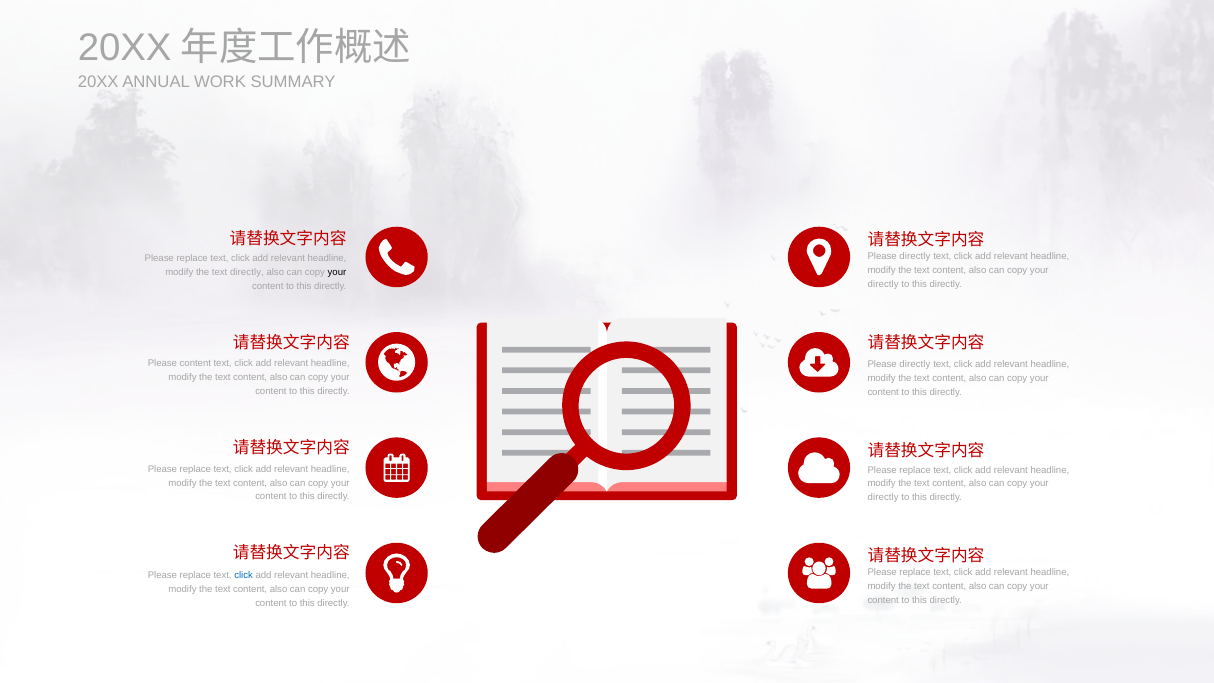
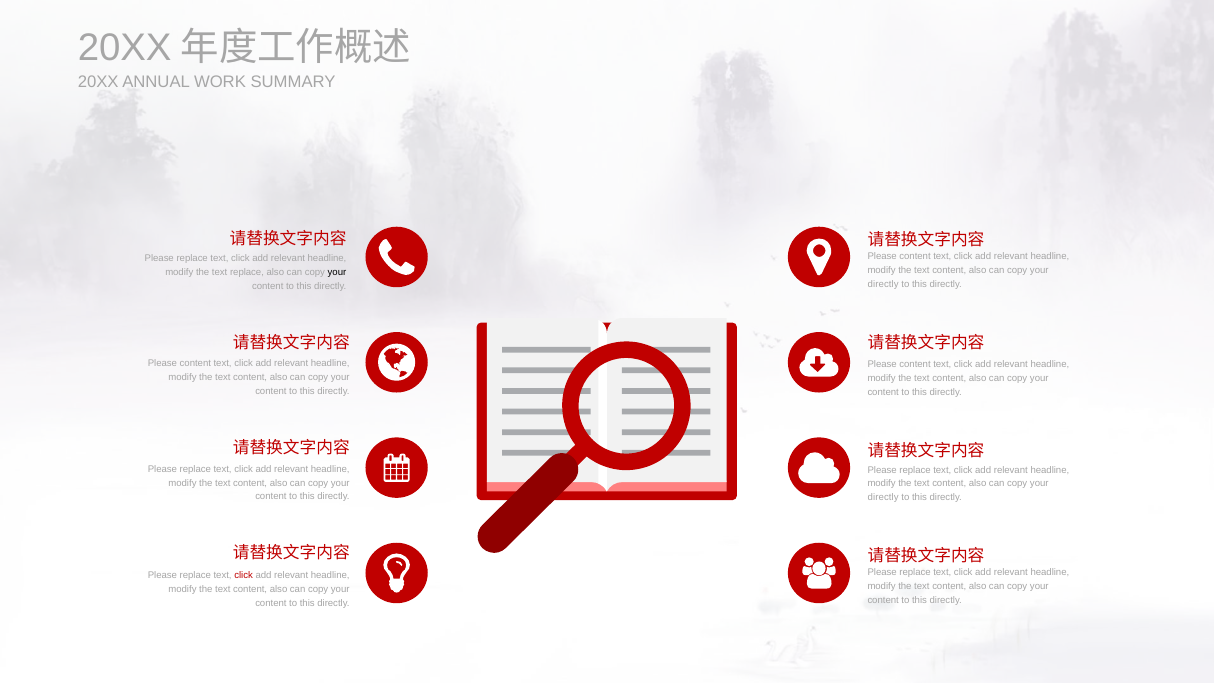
directly: directly -> content (915, 257)
text directly: directly -> replace (247, 272)
directly: directly -> content (915, 365)
click colour: blue -> red (244, 576)
